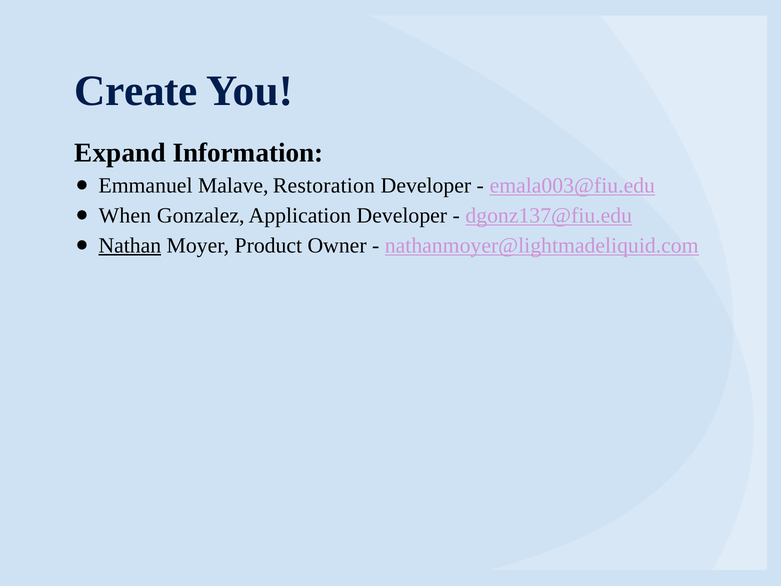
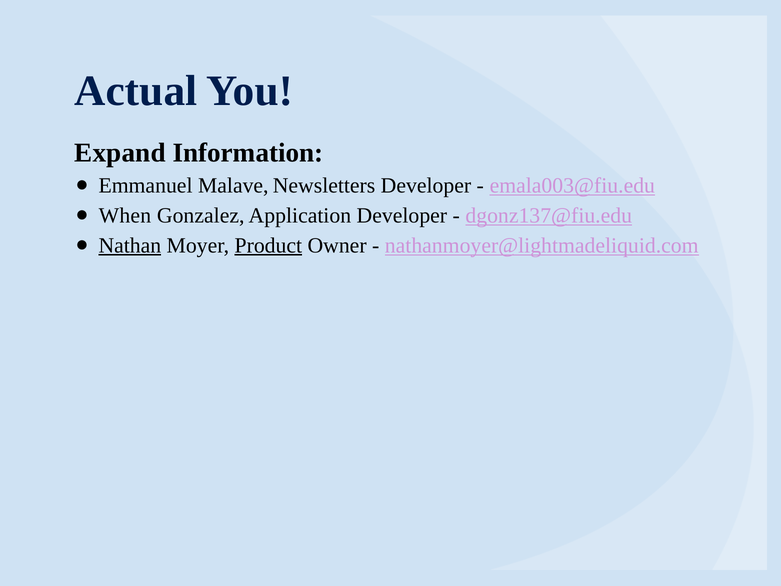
Create: Create -> Actual (136, 91)
Restoration: Restoration -> Newsletters (324, 185)
Product underline: none -> present (268, 245)
